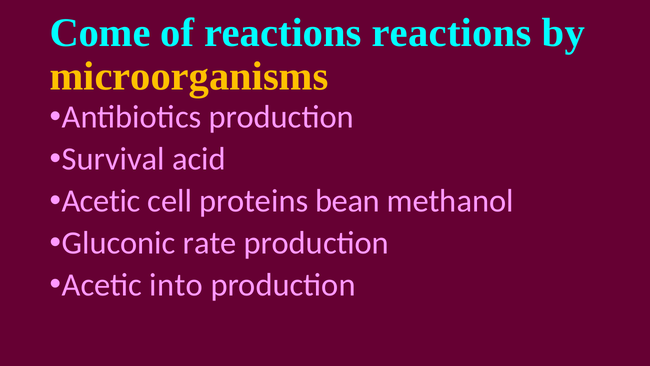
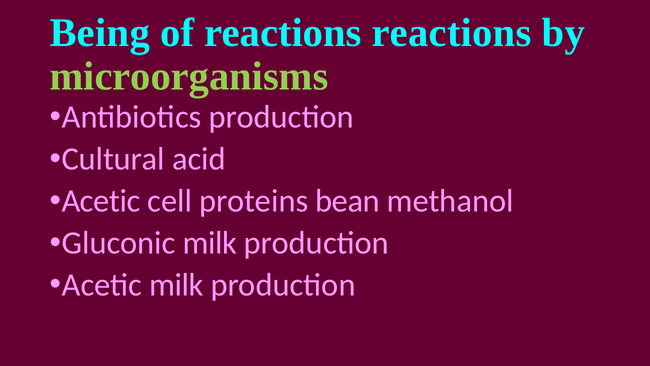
Come: Come -> Being (100, 33)
microorganisms colour: yellow -> light green (189, 76)
Survival: Survival -> Cultural (113, 159)
Gluconic rate: rate -> milk (210, 243)
Acetic into: into -> milk (176, 285)
